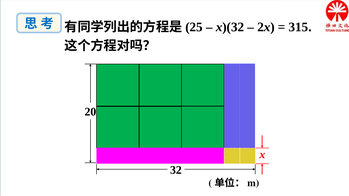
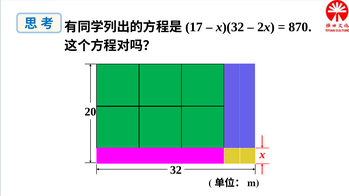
25: 25 -> 17 (194, 27)
315: 315 -> 870 (300, 27)
